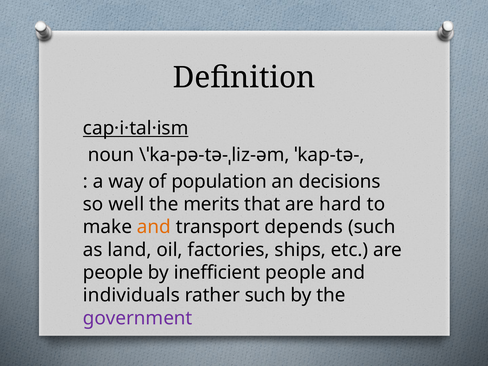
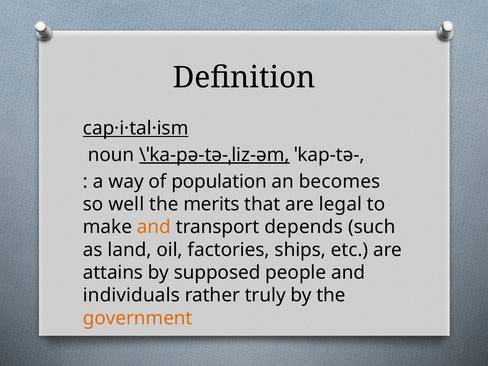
\ˈka-pə-tə-ˌliz-əm underline: none -> present (214, 155)
decisions: decisions -> becomes (340, 181)
hard: hard -> legal (340, 204)
people: people -> attains (113, 273)
inefficient: inefficient -> supposed (217, 273)
rather such: such -> truly (265, 295)
government colour: purple -> orange (138, 318)
